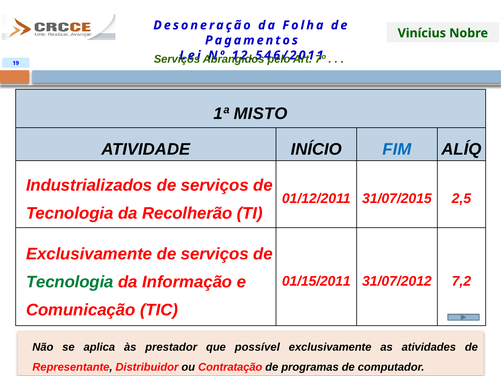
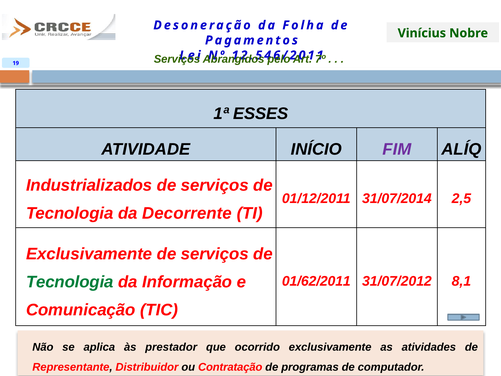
MISTO: MISTO -> ESSES (261, 114)
FIM colour: blue -> purple (397, 149)
31/07/2015: 31/07/2015 -> 31/07/2014 (397, 198)
Recolherão: Recolherão -> Decorrente (187, 213)
01/15/2011: 01/15/2011 -> 01/62/2011 (316, 281)
7,2: 7,2 -> 8,1 (461, 281)
possível: possível -> ocorrido (257, 347)
